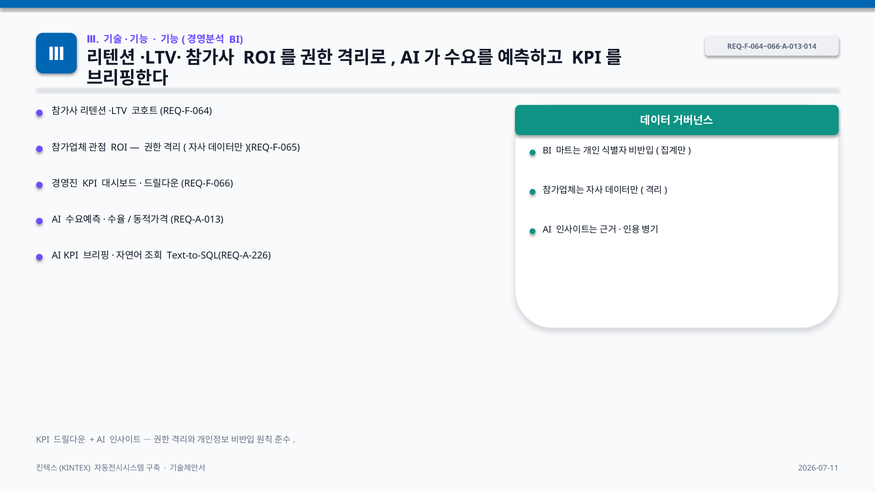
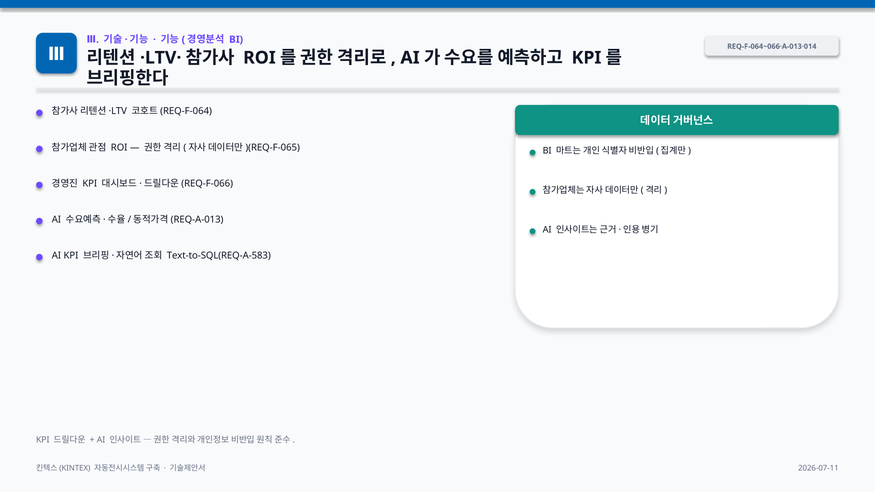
Text-to-SQL(REQ-A-226: Text-to-SQL(REQ-A-226 -> Text-to-SQL(REQ-A-583 (219, 256)
